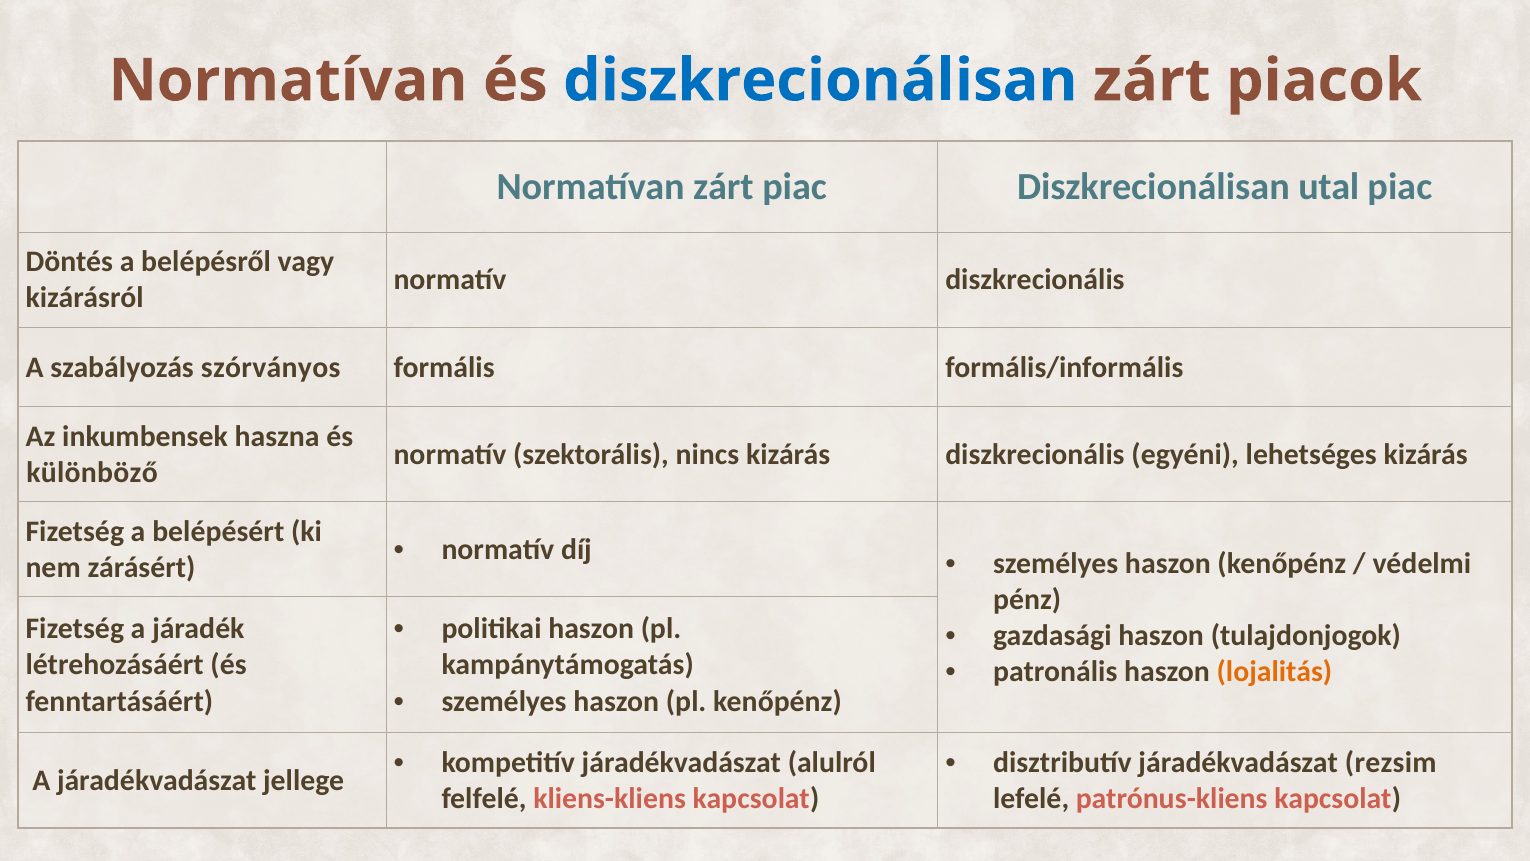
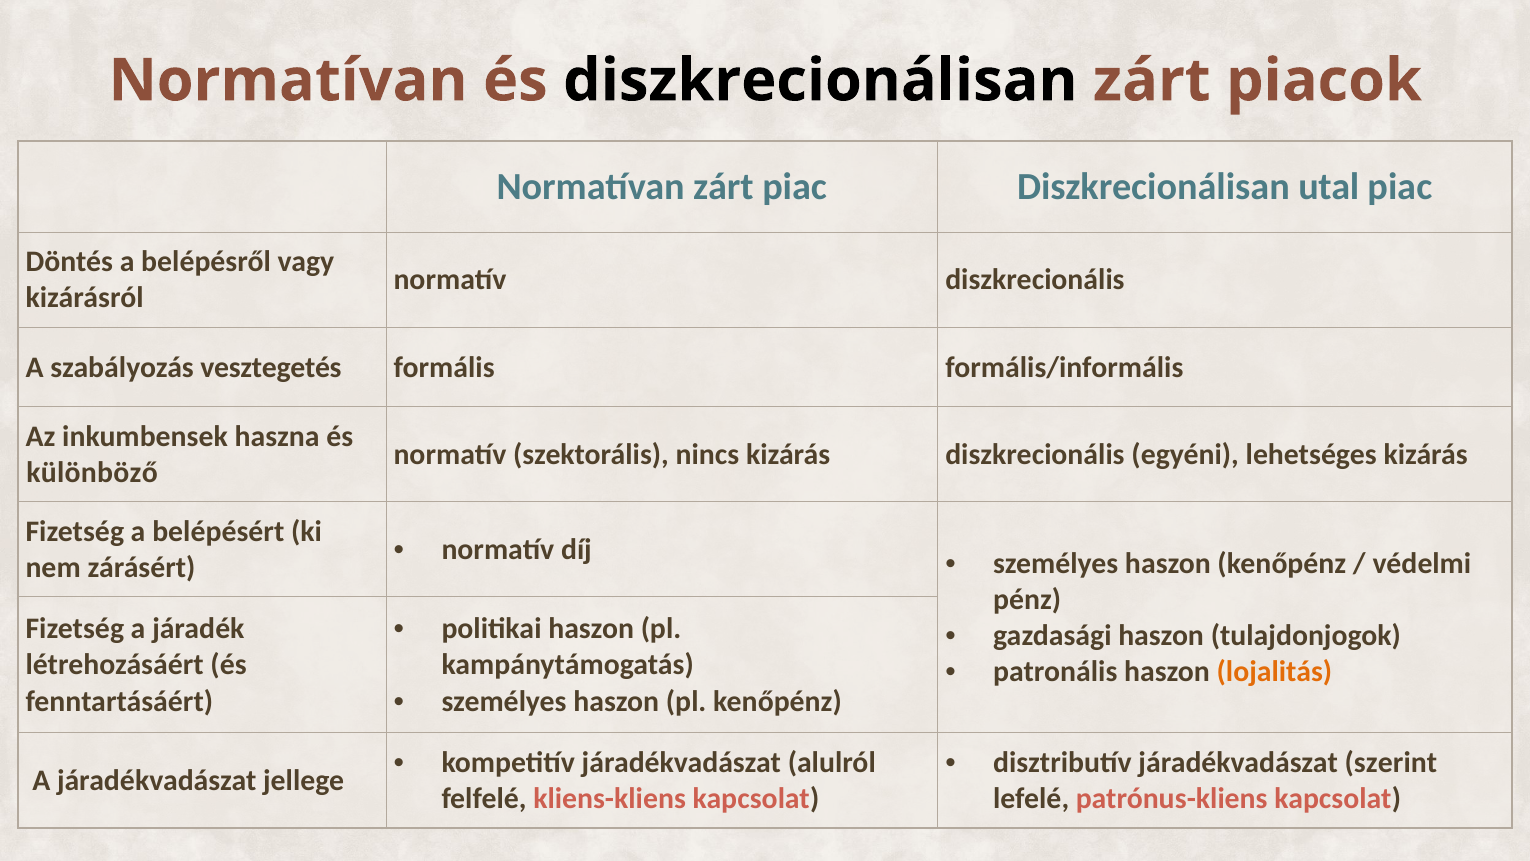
diszkrecionálisan colour: blue -> black (820, 81)
szórványos: szórványos -> vesztegetés (271, 367)
rezsim: rezsim -> szerint (1391, 762)
